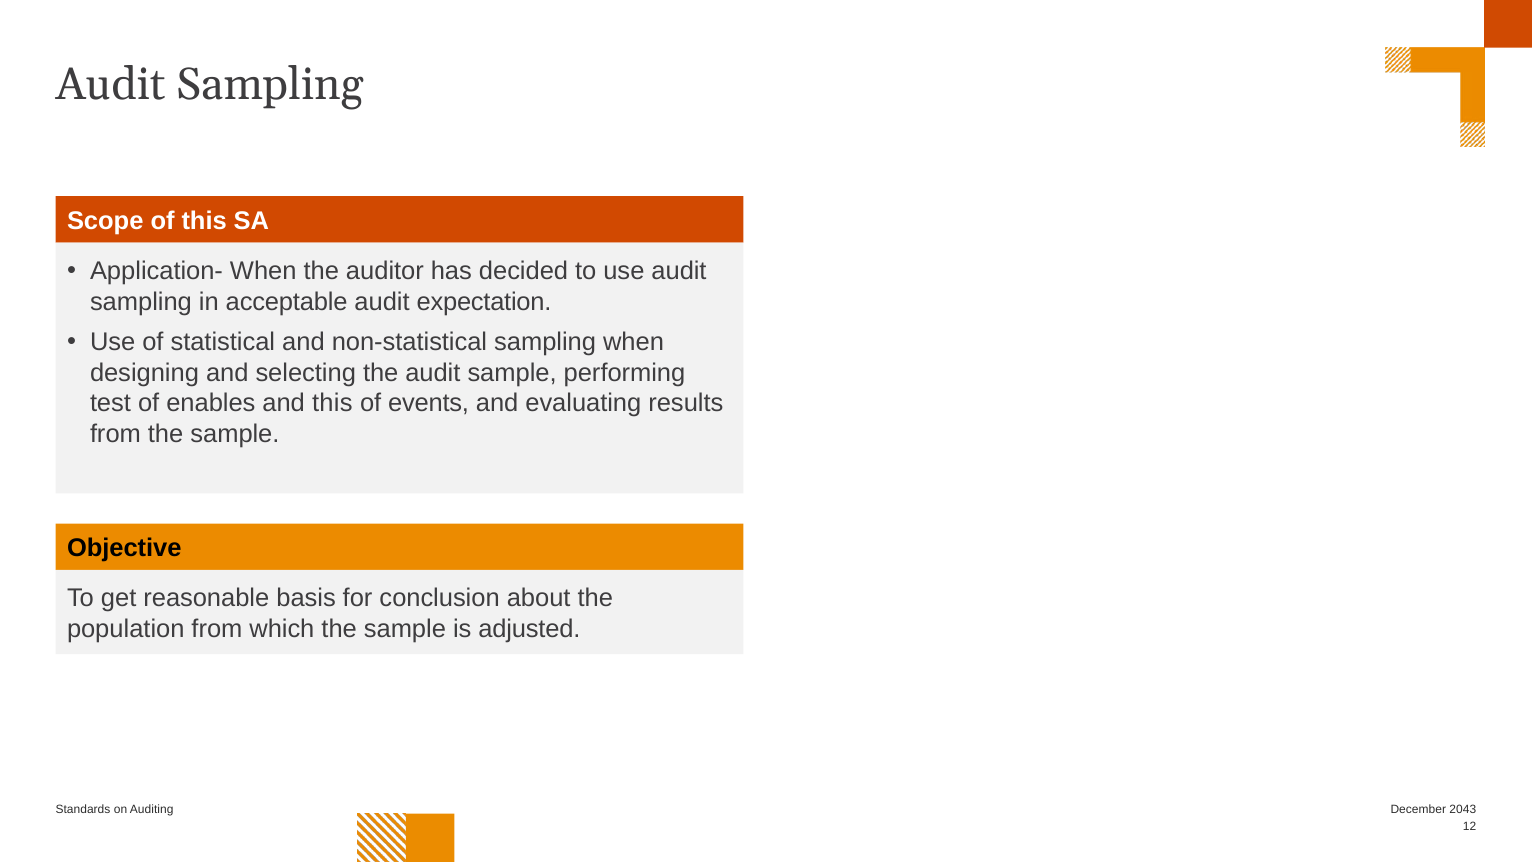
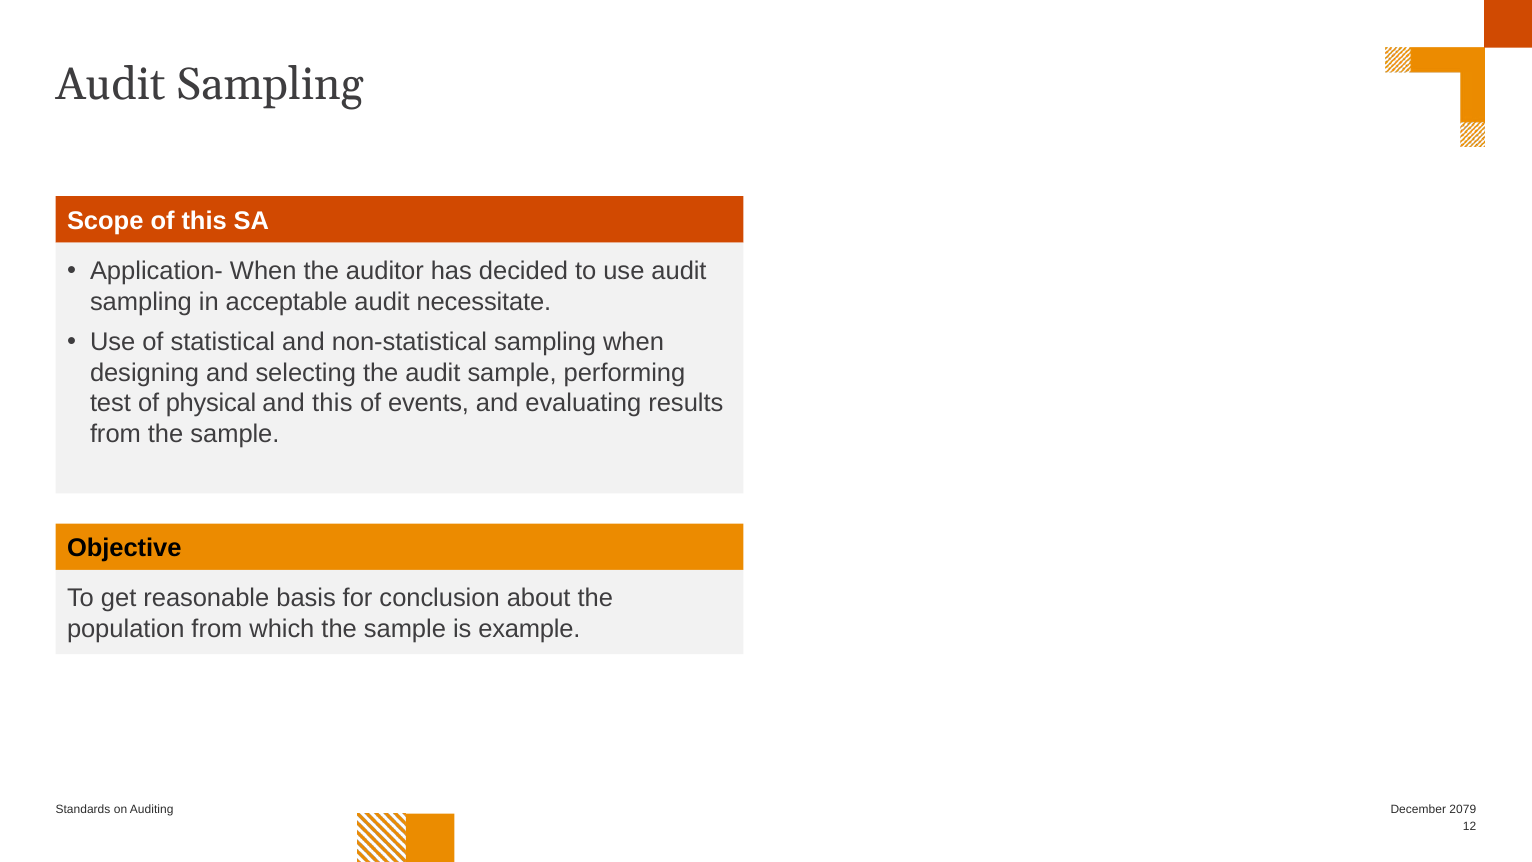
expectation: expectation -> necessitate (484, 302)
enables: enables -> physical (211, 403)
adjusted: adjusted -> example (529, 629)
2043: 2043 -> 2079 (1463, 809)
